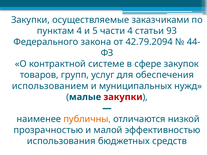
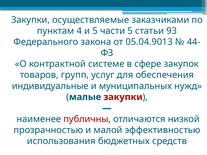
части 4: 4 -> 5 (130, 31)
42.79.2094: 42.79.2094 -> 05.04.9013 (149, 42)
использованием: использованием -> индивидуальные (50, 86)
публичны colour: orange -> red (87, 119)
